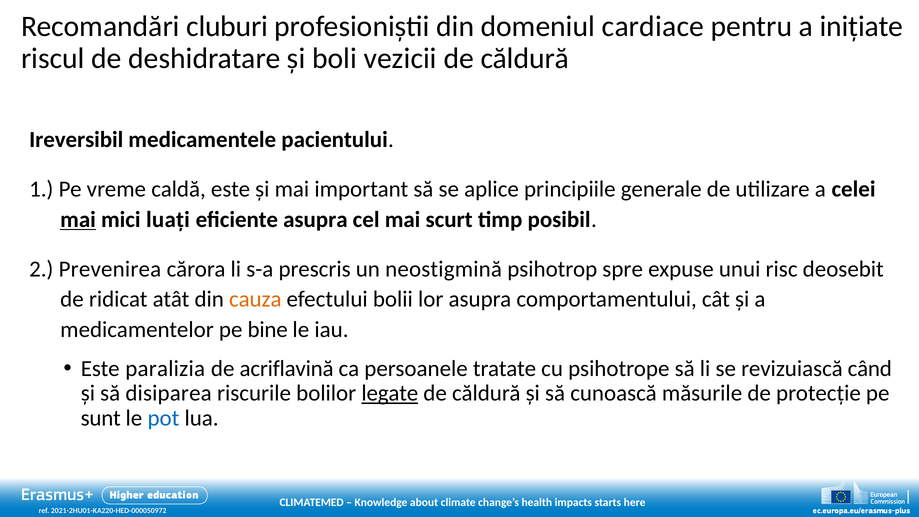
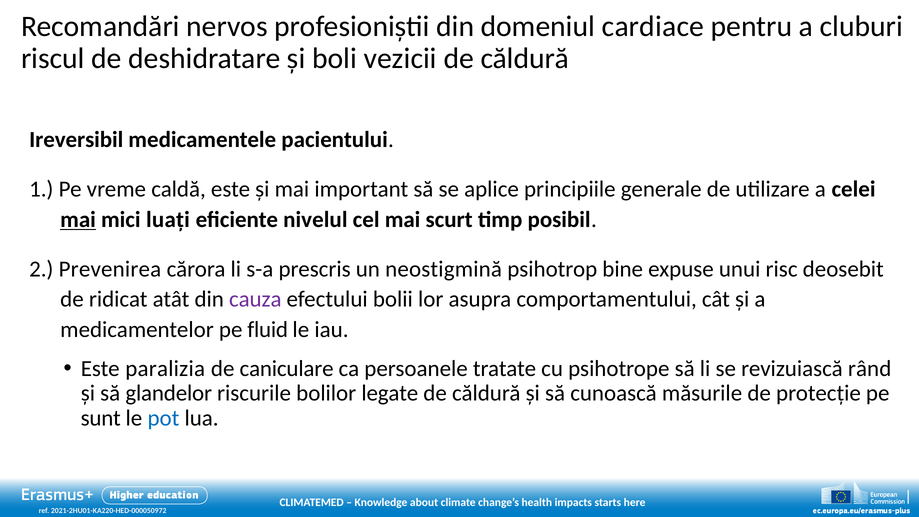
cluburi: cluburi -> nervos (227, 26)
inițiate: inițiate -> cluburi (861, 26)
eficiente asupra: asupra -> nivelul (315, 220)
spre: spre -> bine (623, 269)
cauza colour: orange -> purple (255, 299)
bine: bine -> fluid (268, 330)
acriflavină: acriflavină -> caniculare (287, 368)
când: când -> rând (870, 368)
disiparea: disiparea -> glandelor (169, 393)
legate underline: present -> none (390, 393)
